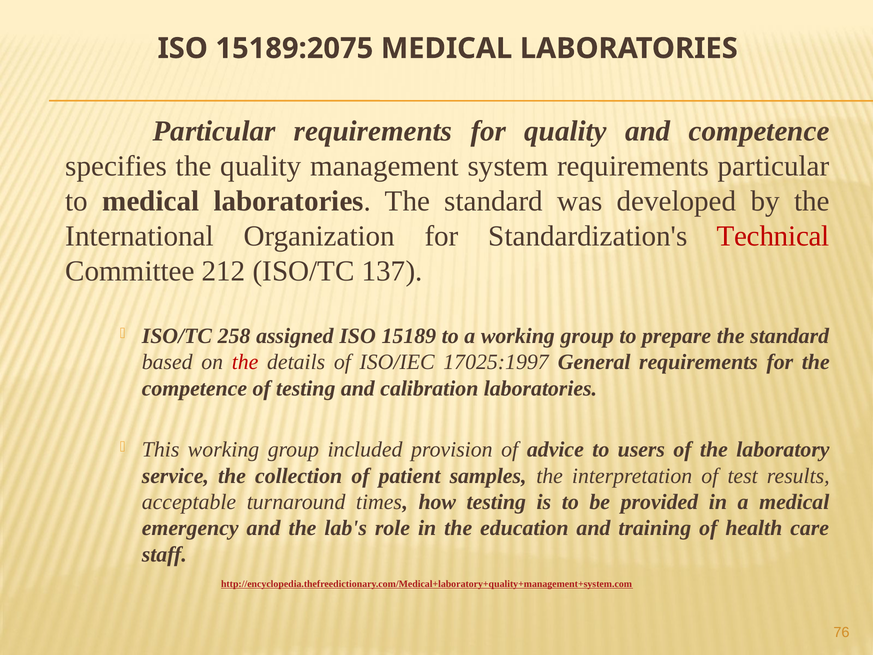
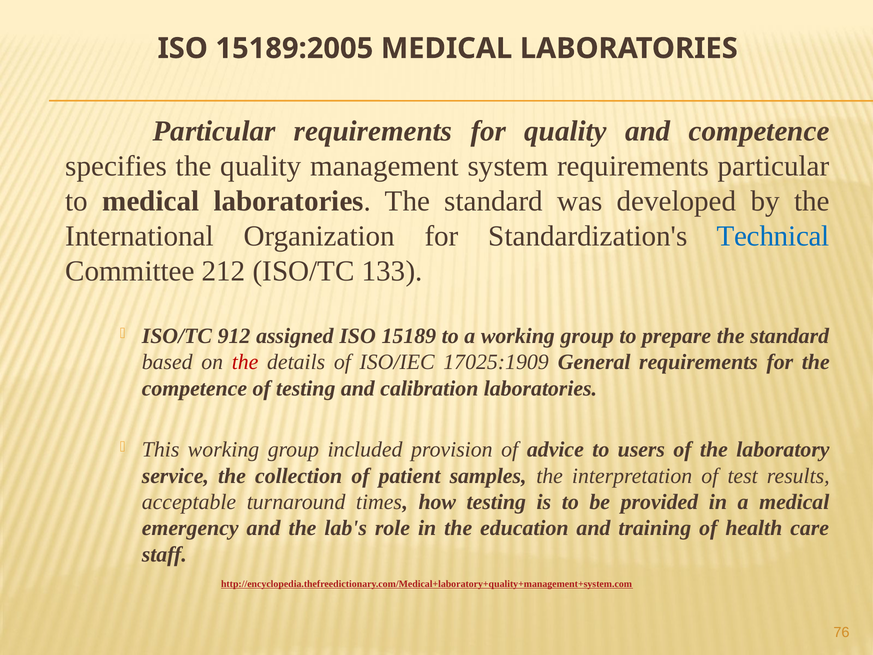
15189:2075: 15189:2075 -> 15189:2005 (294, 48)
Technical colour: red -> blue (773, 236)
137: 137 -> 133 (392, 271)
258: 258 -> 912 (234, 336)
17025:1997: 17025:1997 -> 17025:1909 (496, 362)
